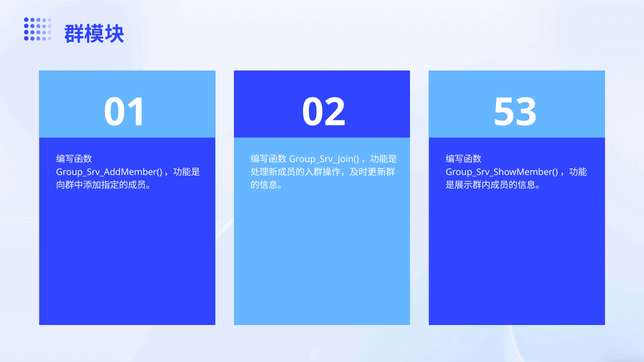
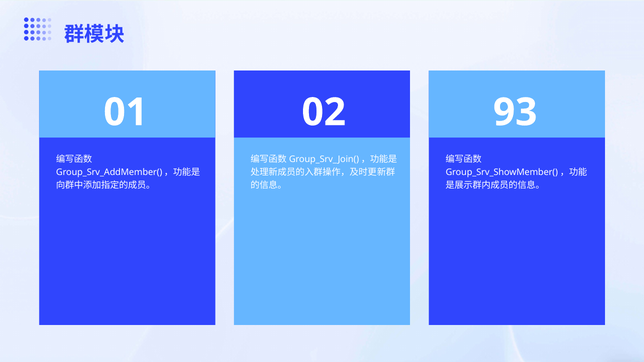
53: 53 -> 93 (515, 112)
